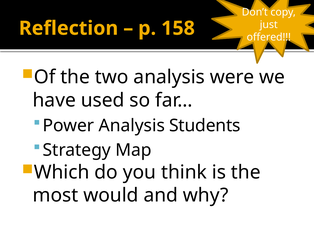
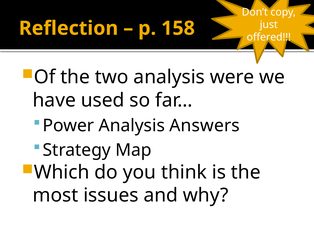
Students: Students -> Answers (205, 125)
would: would -> issues (111, 195)
